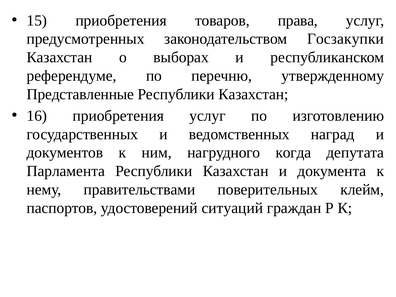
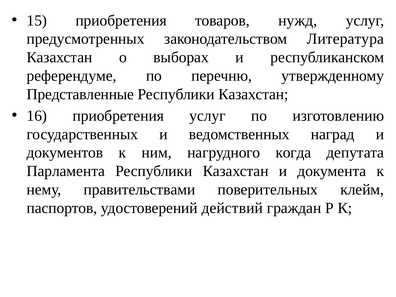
права: права -> нужд (298, 20)
Госзакупки: Госзакупки -> Литература (345, 39)
ситуаций: ситуаций -> действий (232, 208)
